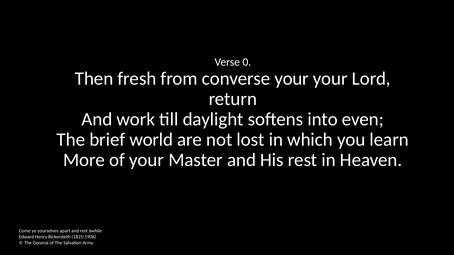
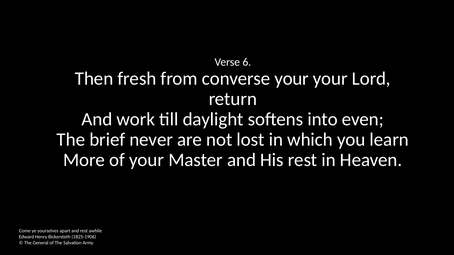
0: 0 -> 6 (247, 62)
world: world -> never (151, 140)
